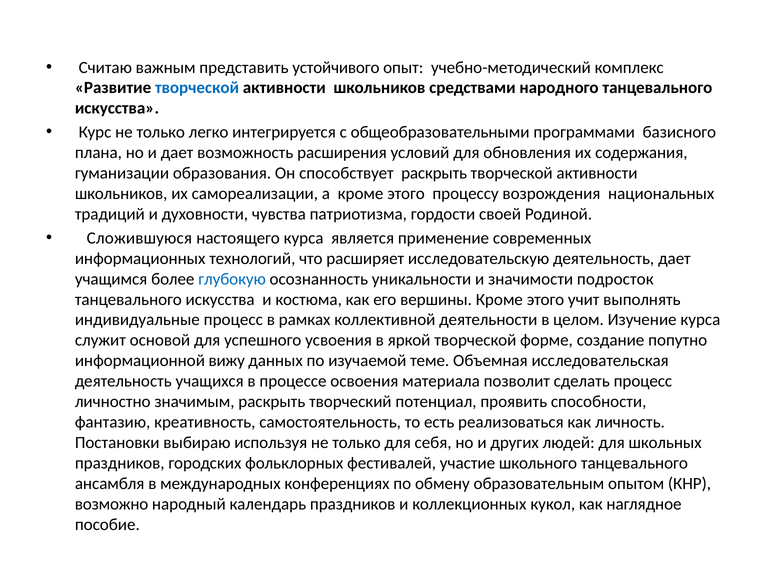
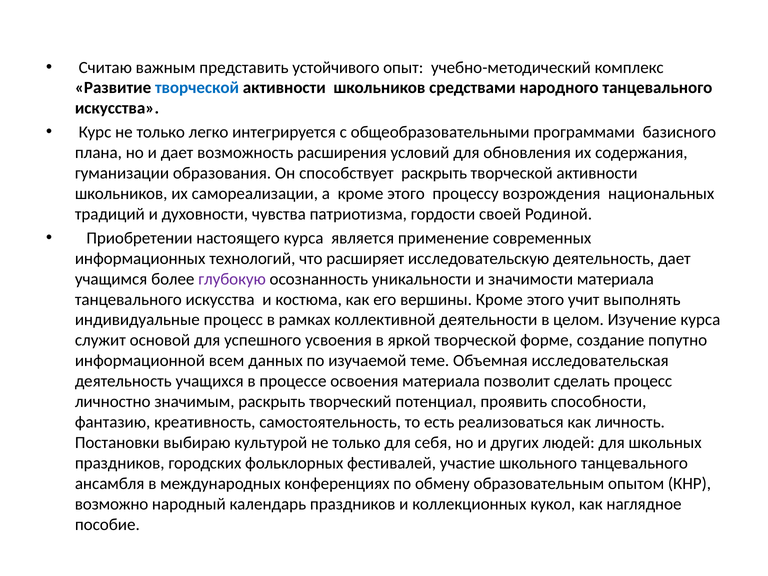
Сложившуюся: Сложившуюся -> Приобретении (139, 238)
глубокую colour: blue -> purple (232, 279)
значимости подросток: подросток -> материала (615, 279)
вижу: вижу -> всем (227, 361)
используя: используя -> культурой (271, 443)
